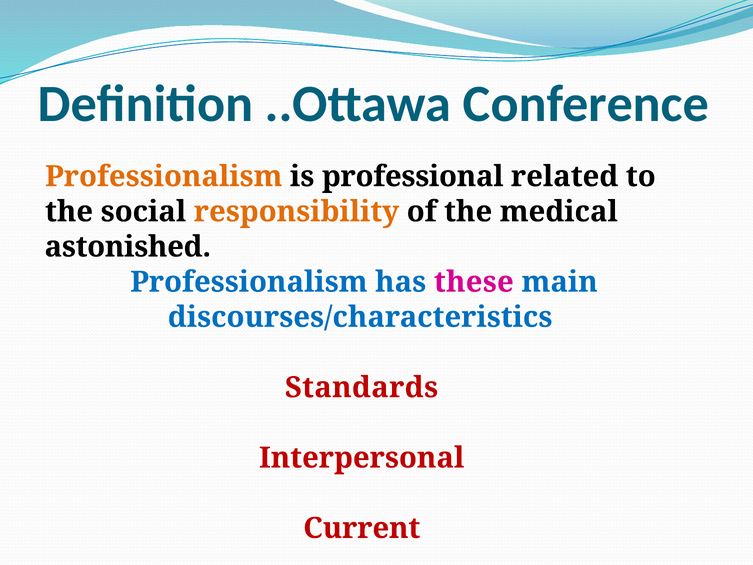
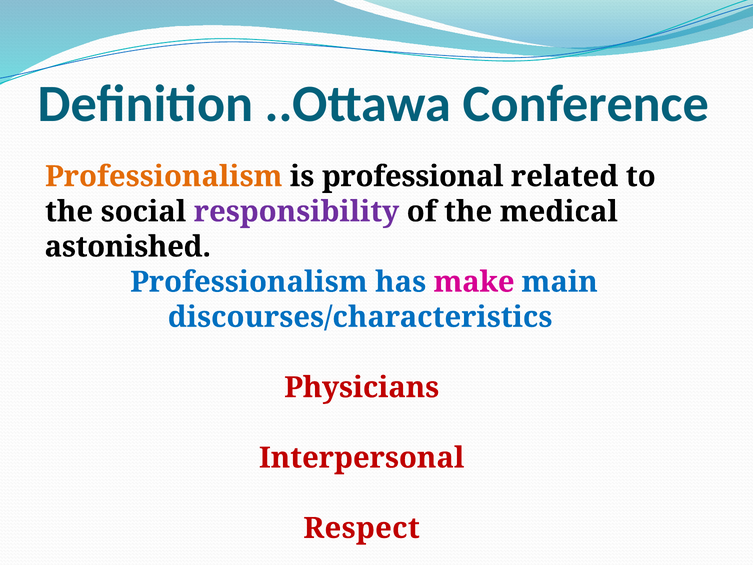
responsibility colour: orange -> purple (296, 212)
these: these -> make (474, 282)
Standards: Standards -> Physicians (362, 387)
Current: Current -> Respect (362, 528)
